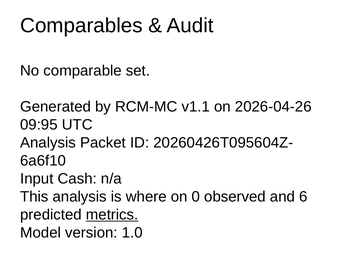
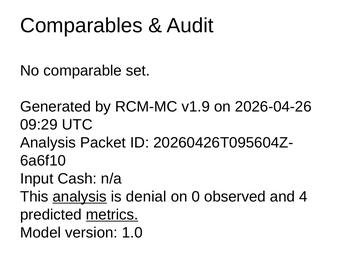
v1.1: v1.1 -> v1.9 (196, 107)
09:95: 09:95 -> 09:29 (39, 125)
analysis underline: none -> present (80, 197)
where: where -> denial (146, 197)
6: 6 -> 4 (303, 197)
